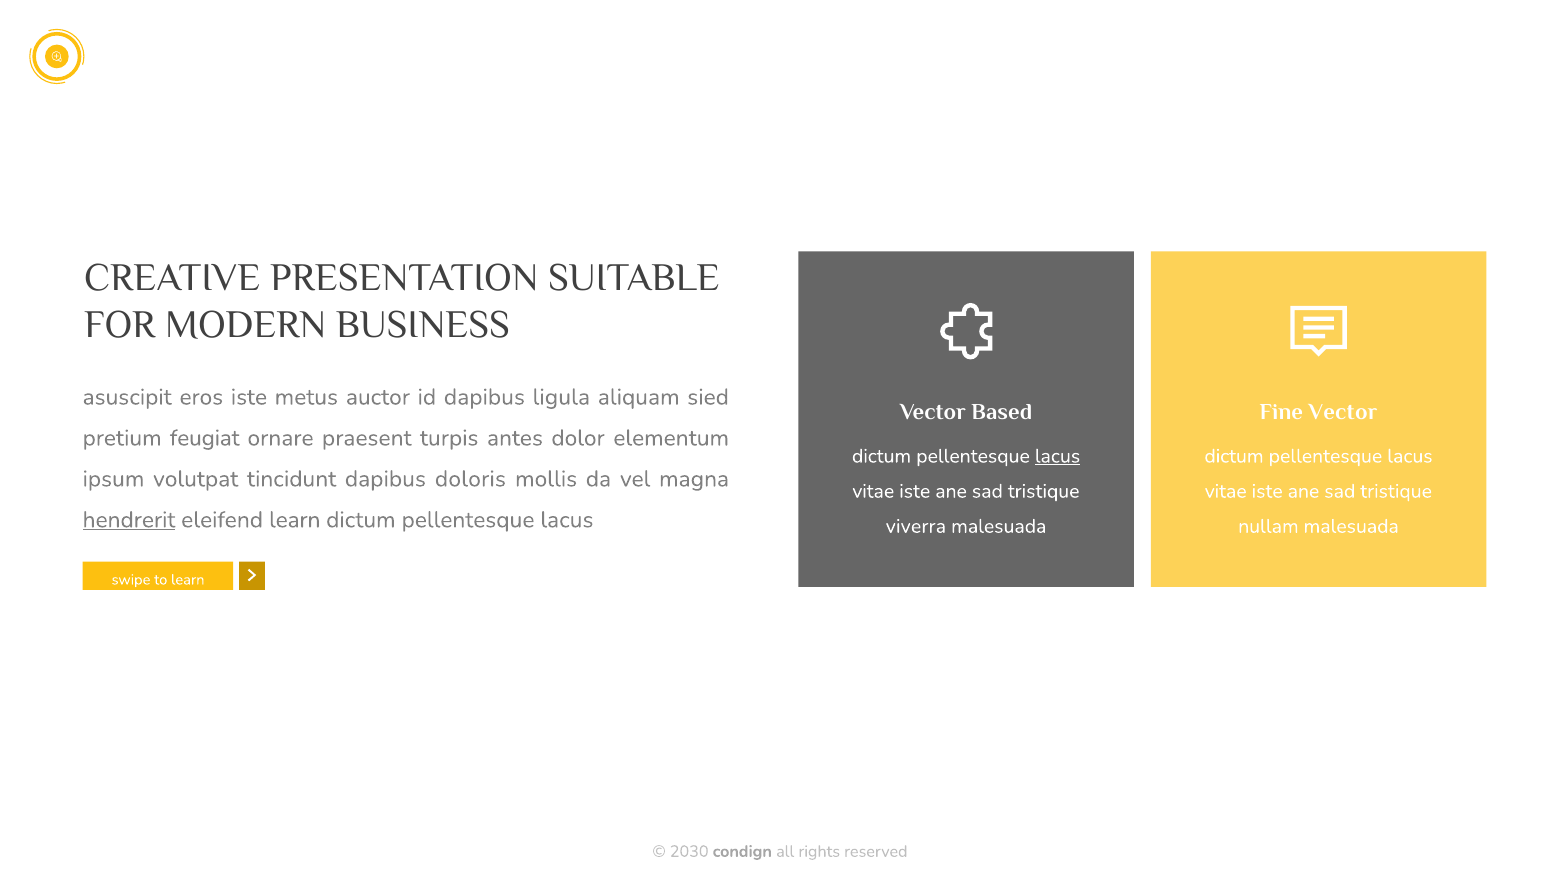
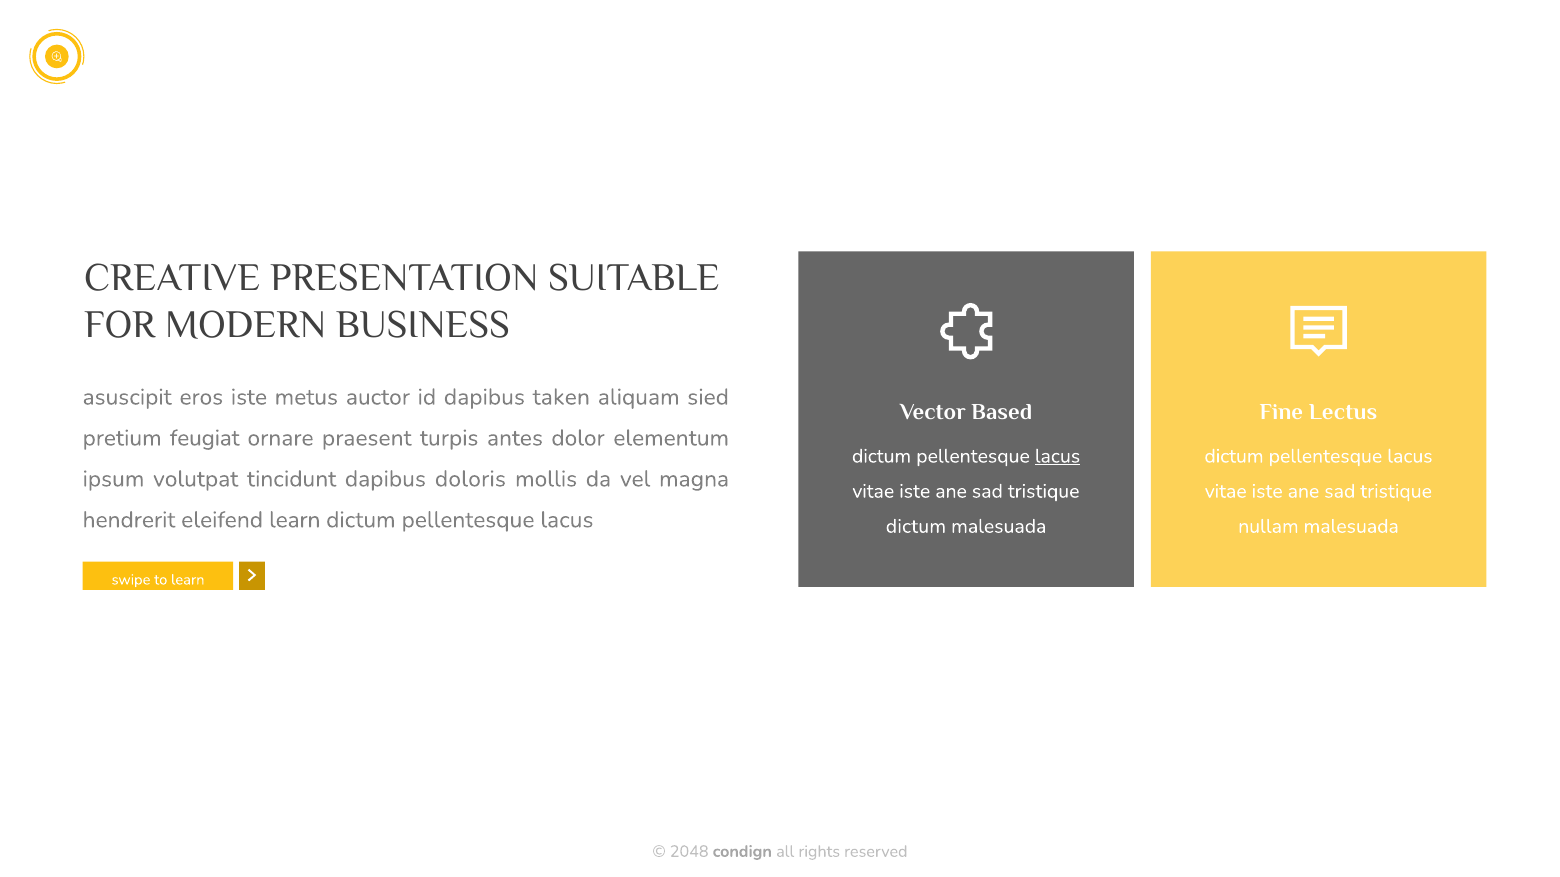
ligula: ligula -> taken (561, 397)
Fine Vector: Vector -> Lectus (1343, 412)
hendrerit underline: present -> none (129, 520)
viverra: viverra -> dictum (916, 527)
2030: 2030 -> 2048 (689, 852)
